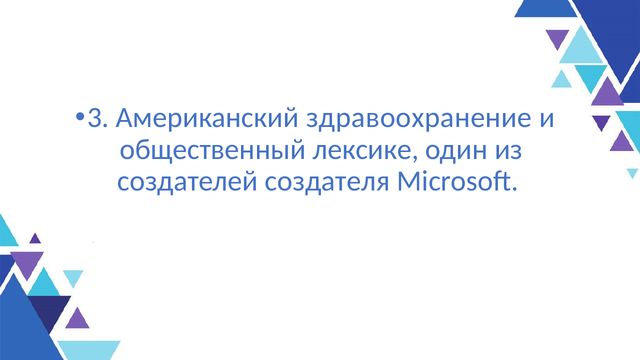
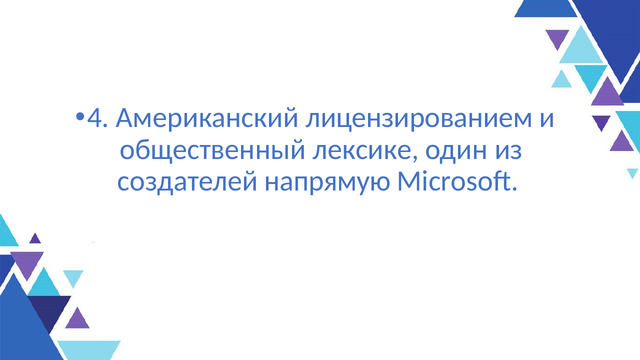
3: 3 -> 4 (98, 118)
здравоохранение: здравоохранение -> лицензированием (419, 118)
создателя: создателя -> напрямую (328, 181)
